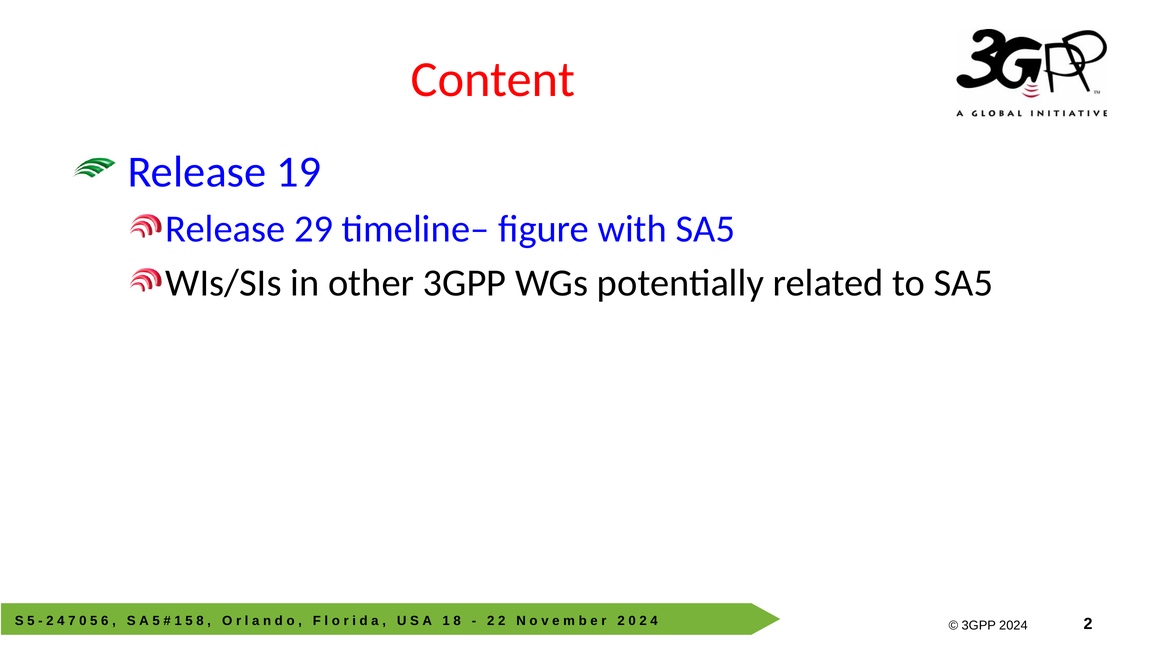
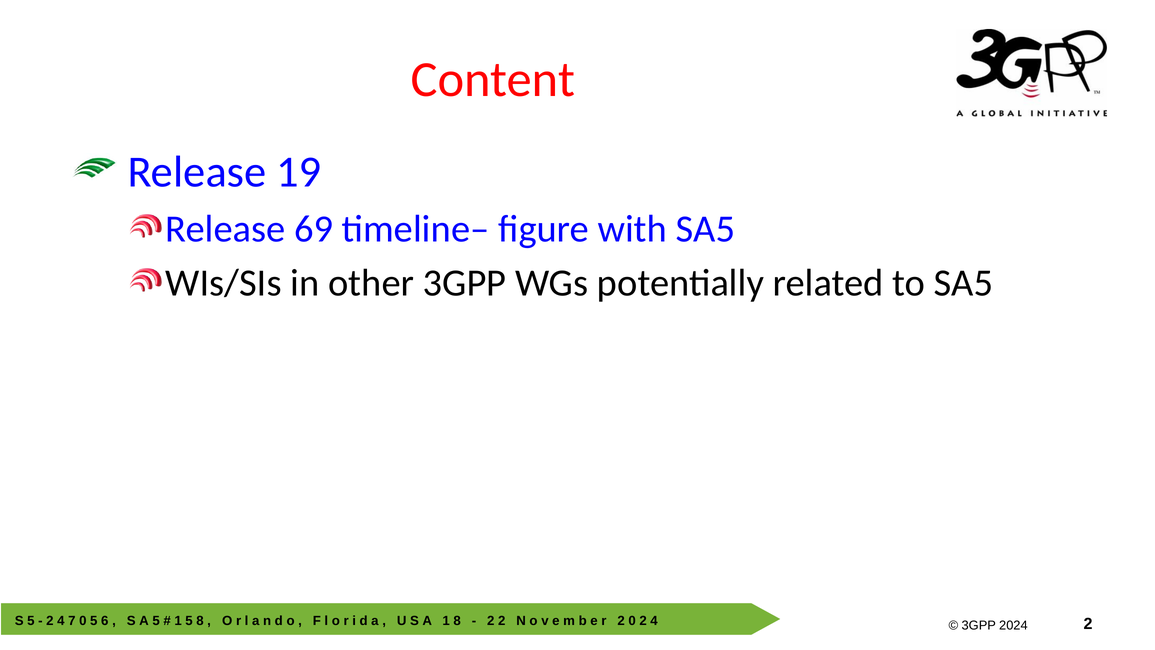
29: 29 -> 69 (314, 229)
